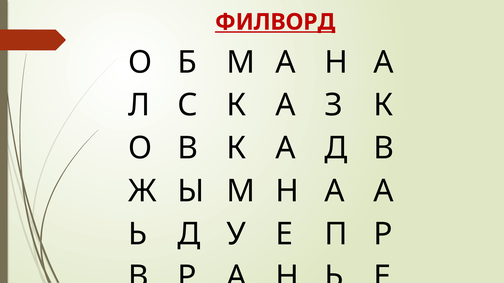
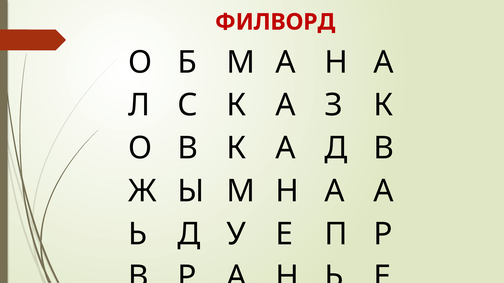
ФИЛВОРД underline: present -> none (275, 22)
